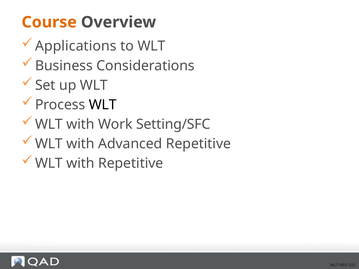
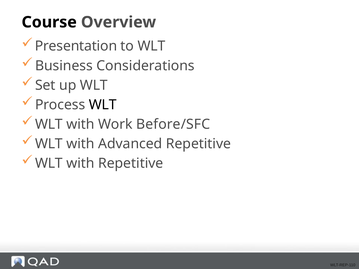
Course colour: orange -> black (49, 22)
Applications: Applications -> Presentation (76, 46)
Setting/SFC: Setting/SFC -> Before/SFC (173, 124)
